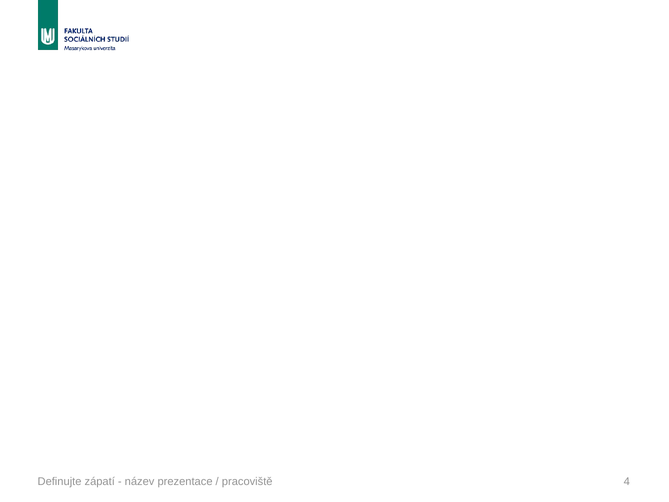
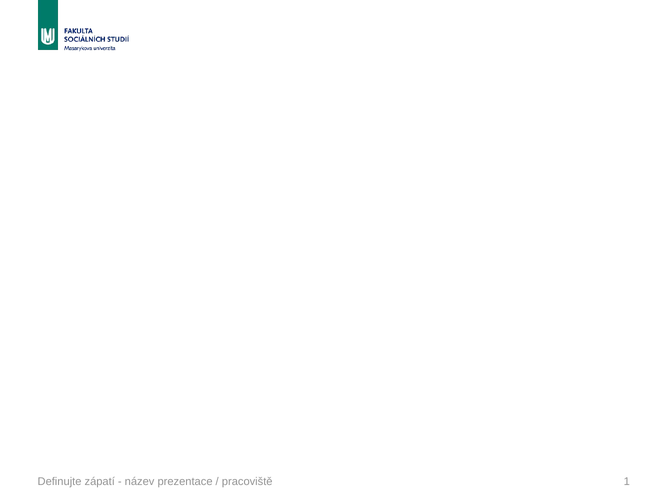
4: 4 -> 1 (627, 481)
